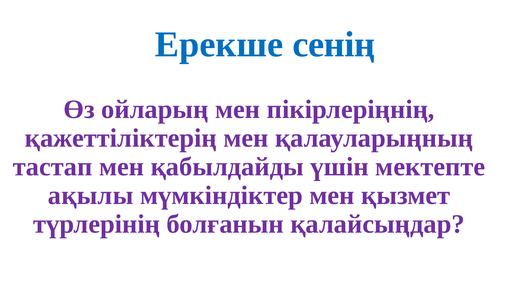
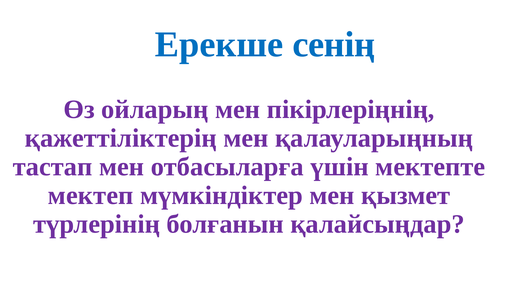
қабылдайды: қабылдайды -> отбасыларға (227, 167)
ақылы: ақылы -> мектеп (91, 195)
